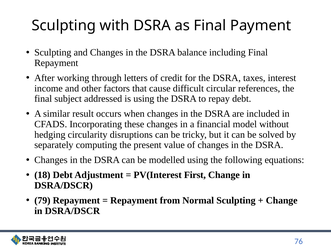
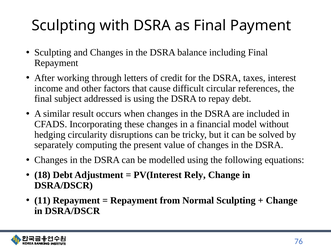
First: First -> Rely (195, 175)
79: 79 -> 11 (42, 201)
